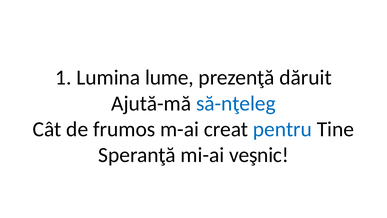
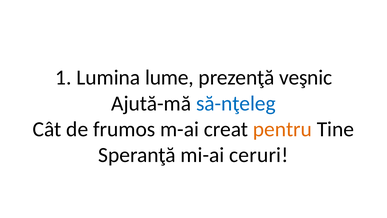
dăruit: dăruit -> veşnic (306, 77)
pentru colour: blue -> orange (282, 129)
veşnic: veşnic -> ceruri (259, 155)
